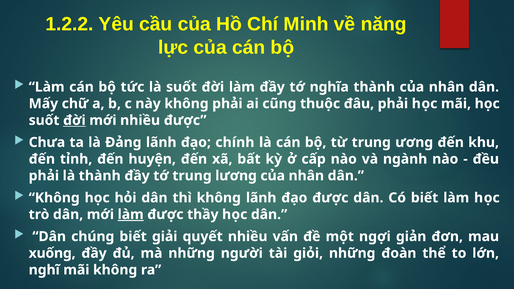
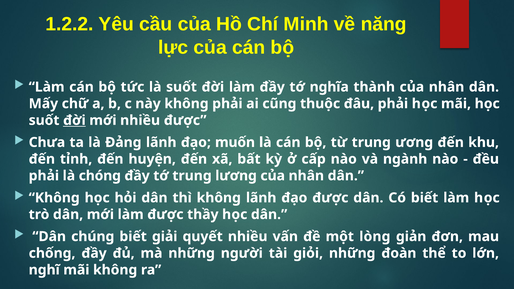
chính: chính -> muốn (235, 142)
là thành: thành -> chóng (100, 176)
làm underline: present -> none (131, 215)
ngợi: ngợi -> lòng (375, 237)
xuống: xuống -> chống (52, 253)
